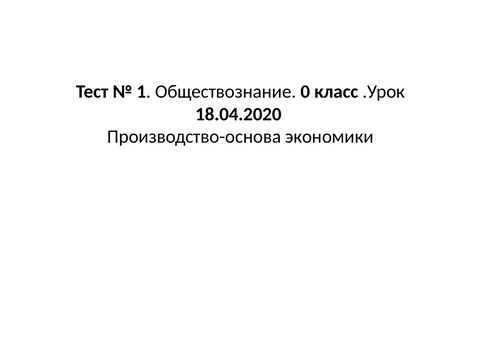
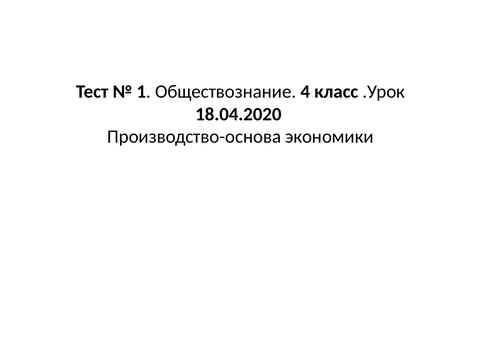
0: 0 -> 4 (305, 92)
